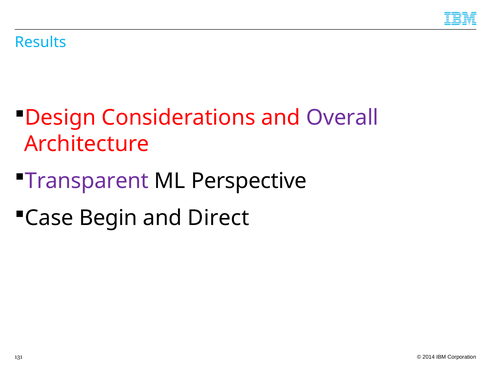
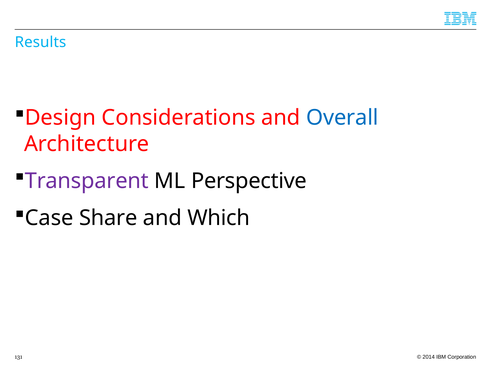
Overall colour: purple -> blue (342, 118)
Begin: Begin -> Share (108, 218)
Direct: Direct -> Which (219, 218)
